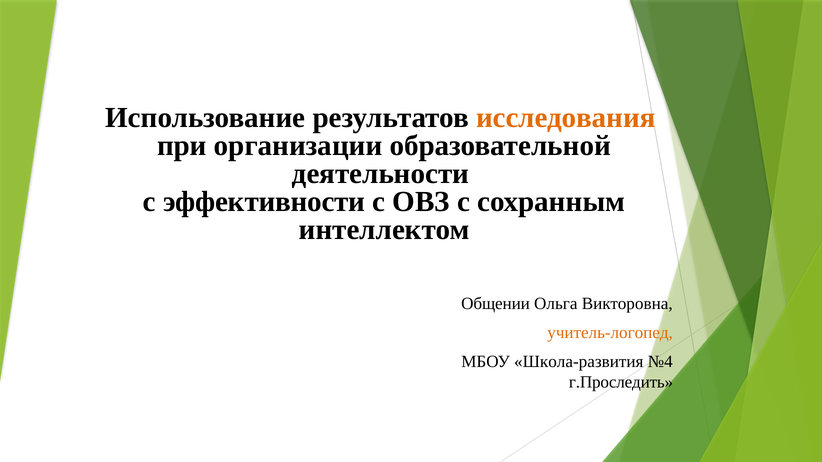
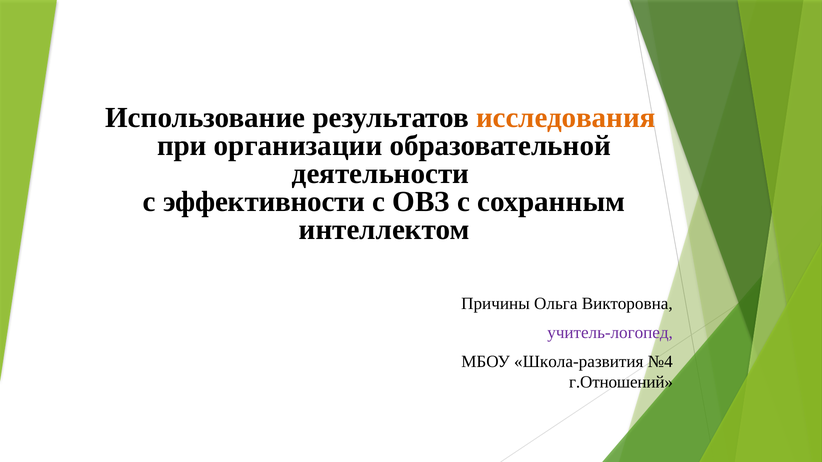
Общении: Общении -> Причины (495, 304)
учитель-логопед colour: orange -> purple (610, 333)
г.Проследить: г.Проследить -> г.Отношений (621, 383)
